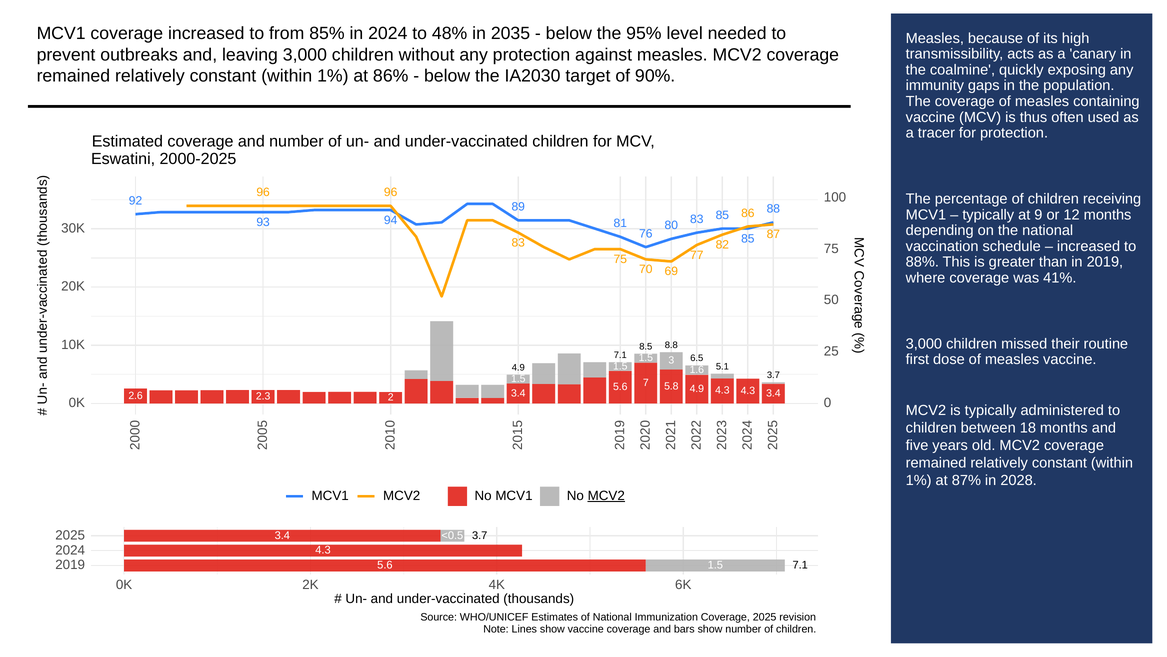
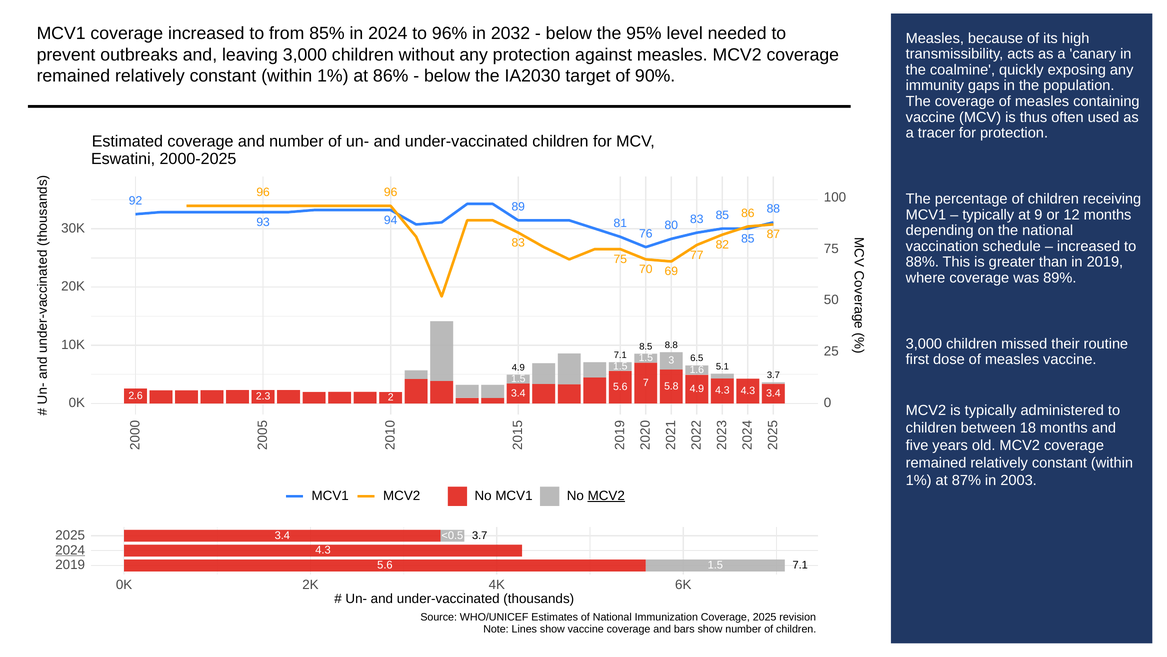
48%: 48% -> 96% (450, 34)
2035: 2035 -> 2032 (510, 34)
41%: 41% -> 89% (1060, 278)
2028: 2028 -> 2003 (1019, 480)
2024 underline: none -> present (70, 550)
